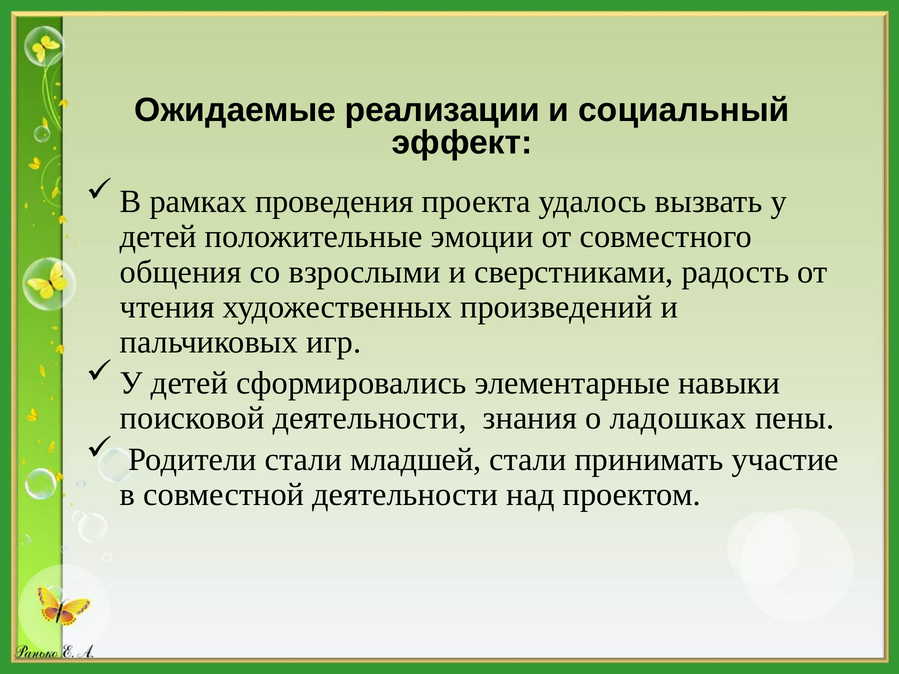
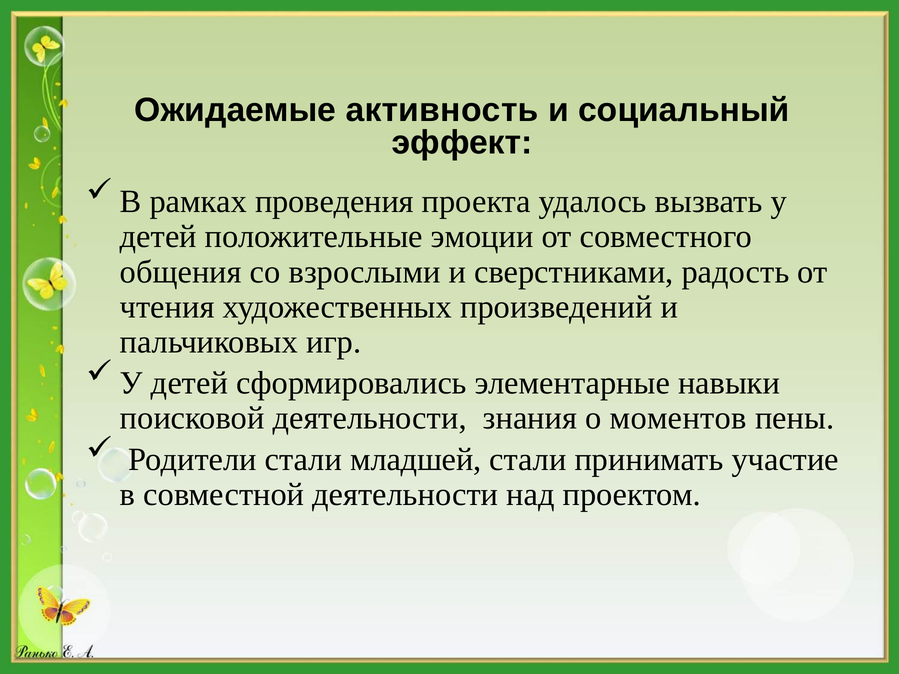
реализации: реализации -> активность (442, 110)
ладошках: ладошках -> моментов (678, 418)
